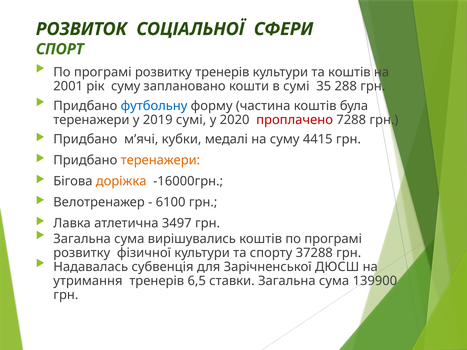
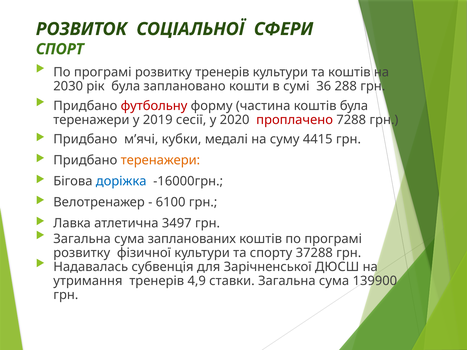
2001: 2001 -> 2030 (68, 86)
рік суму: суму -> була (126, 86)
35: 35 -> 36 (324, 86)
футбольну colour: blue -> red (154, 106)
2019 сумі: сумі -> сесії (191, 120)
доріжка colour: orange -> blue (121, 181)
вирішувались: вирішувались -> запланованих (192, 239)
6,5: 6,5 -> 4,9 (197, 281)
